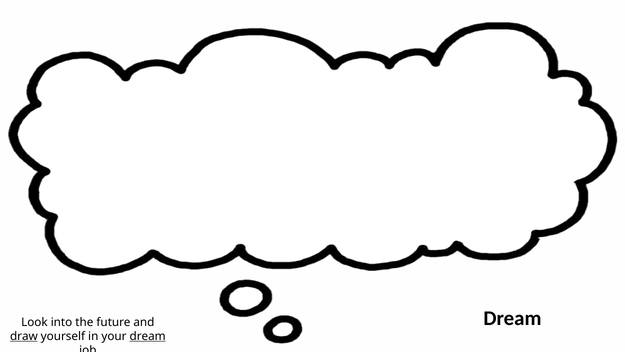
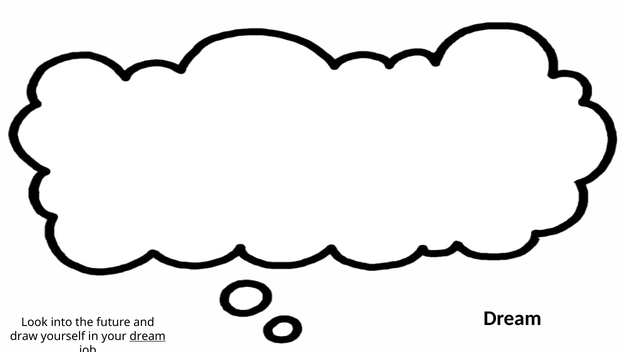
draw underline: present -> none (24, 336)
